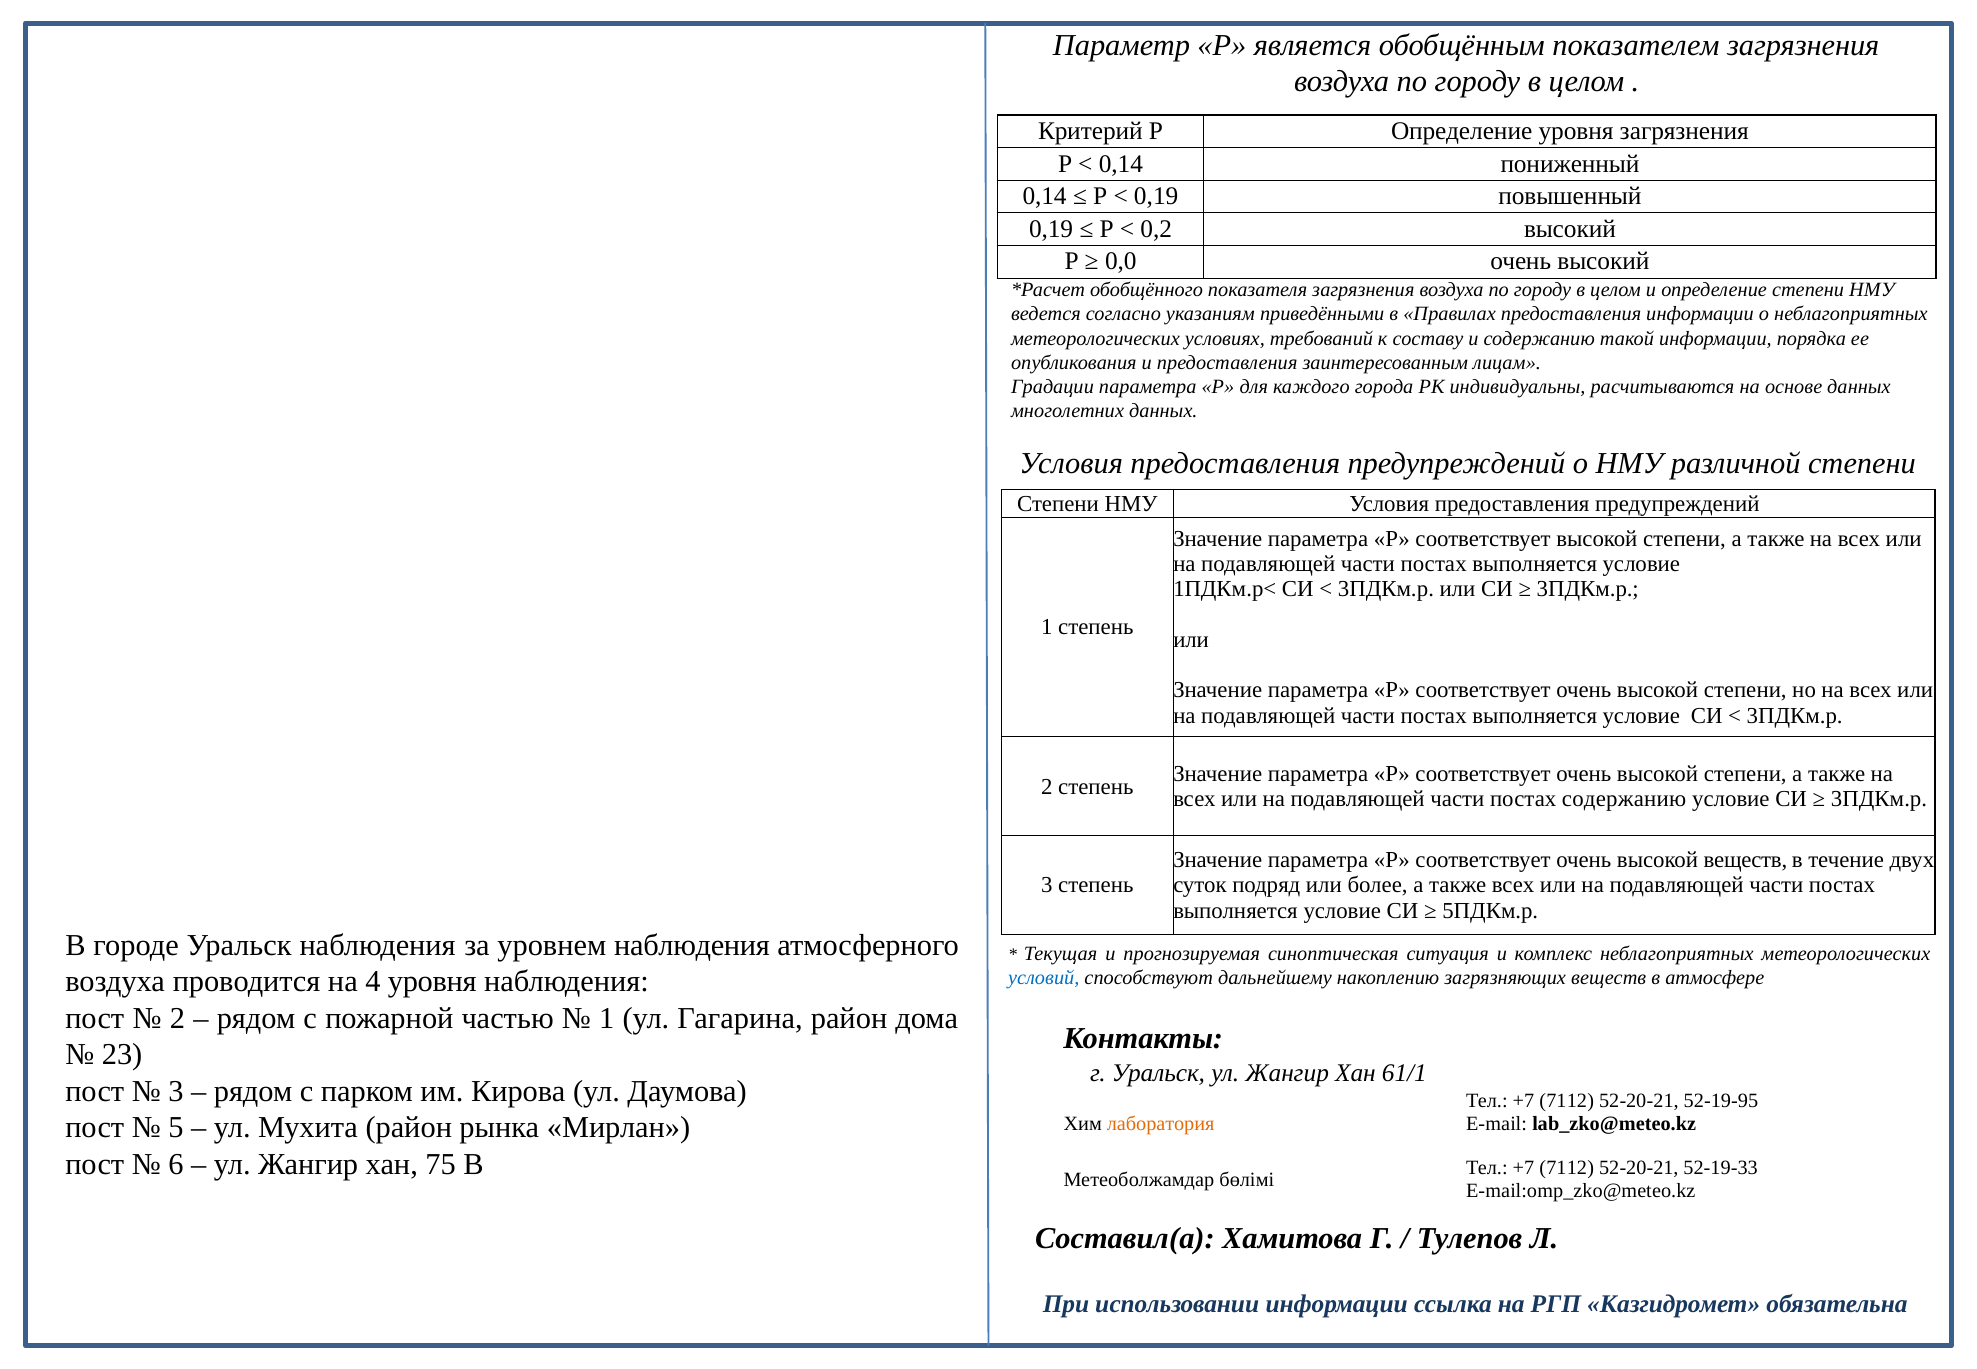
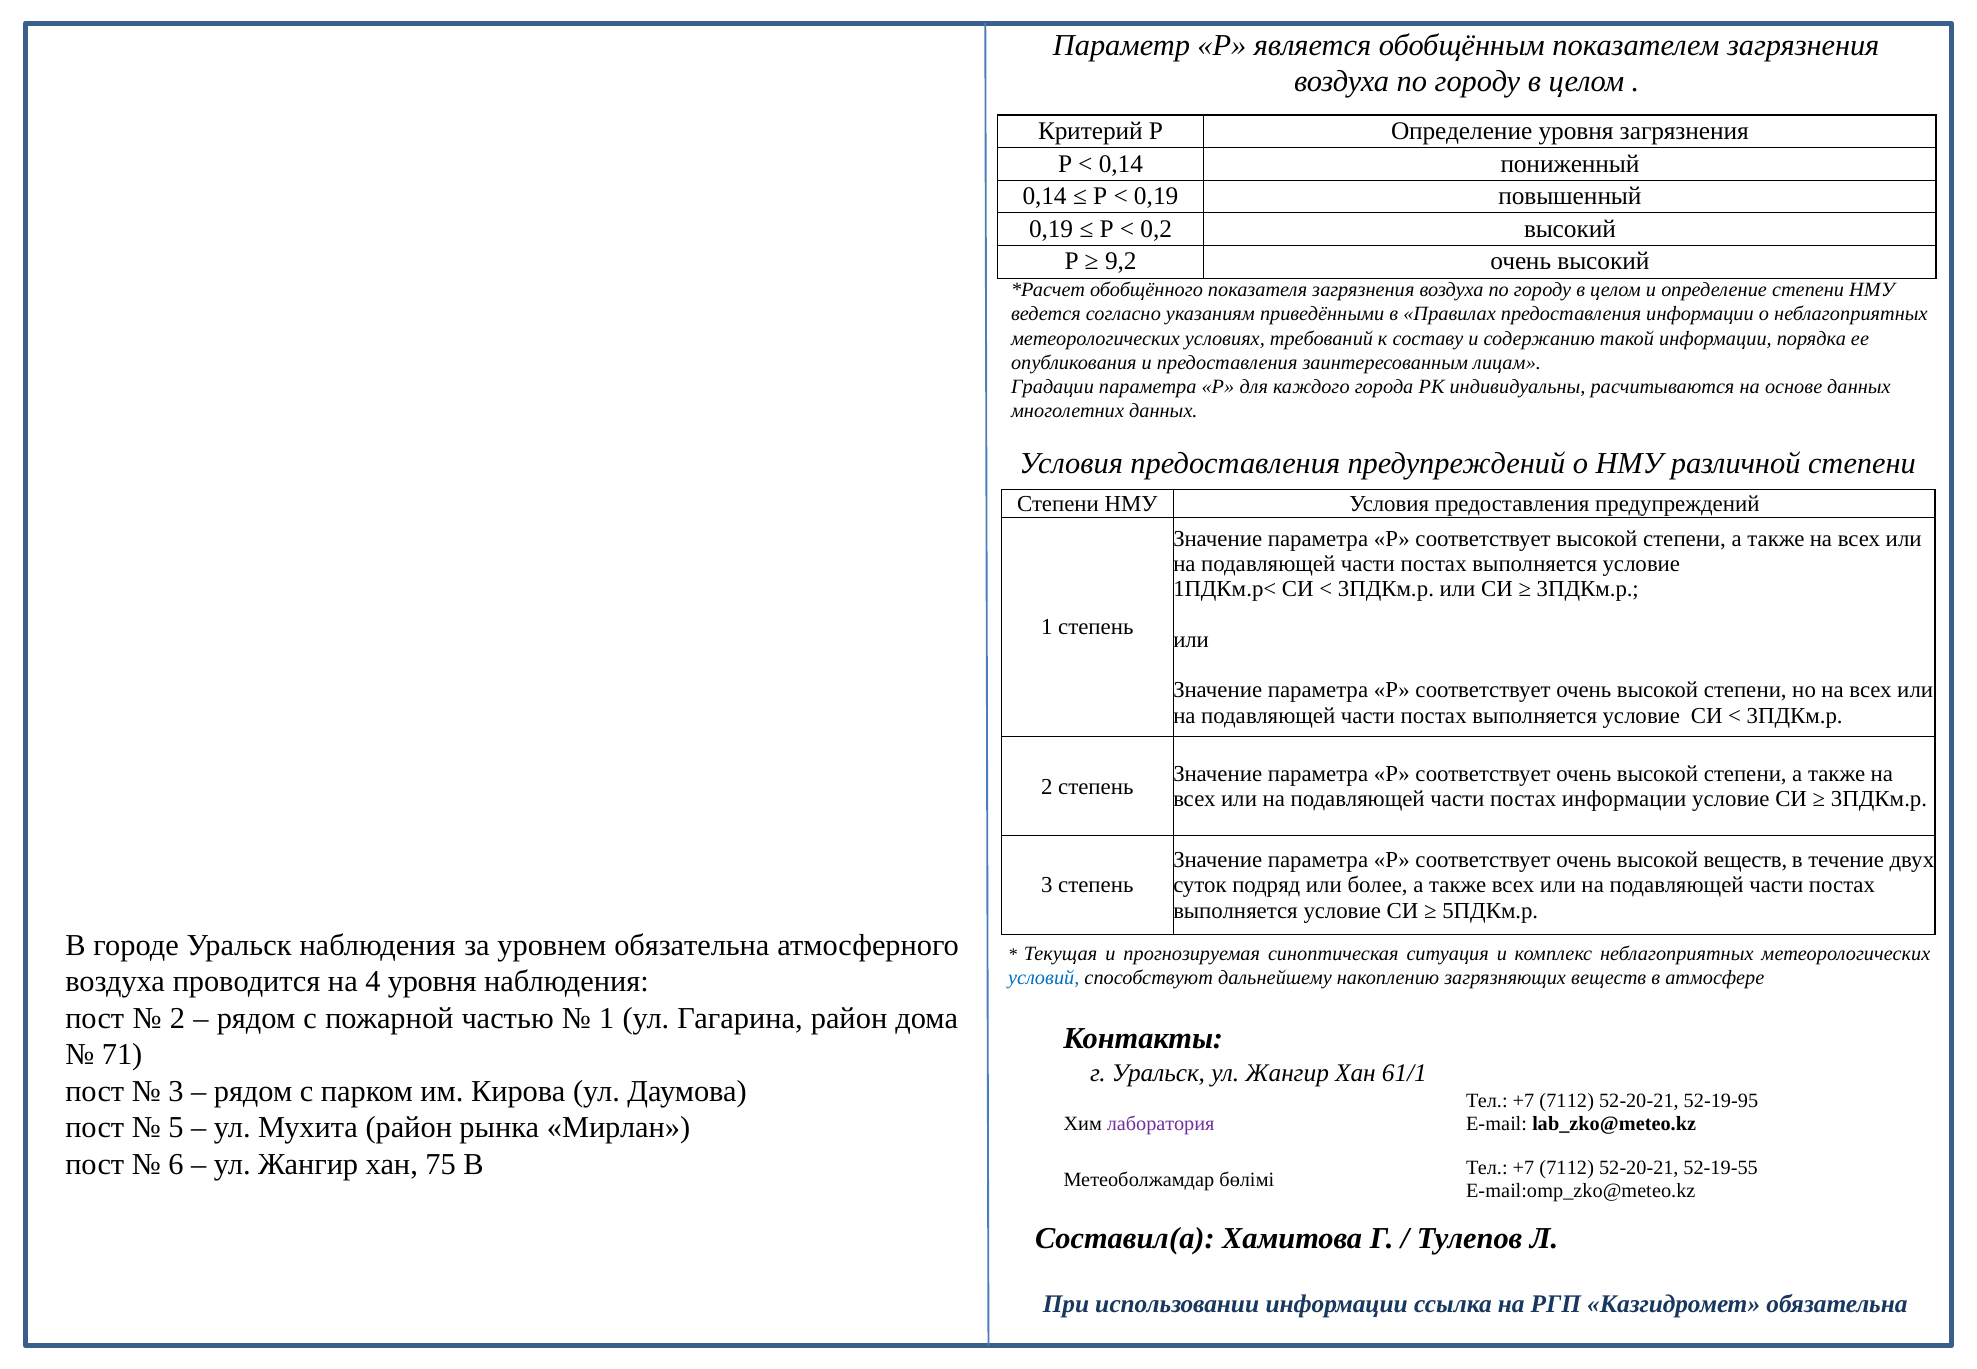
0,0: 0,0 -> 9,2 (1121, 261)
постах содержанию: содержанию -> информации (1624, 799)
уровнем наблюдения: наблюдения -> обязательна (692, 945)
23: 23 -> 71 (122, 1054)
лаборатория colour: orange -> purple (1161, 1123)
52-19-33: 52-19-33 -> 52-19-55 (1721, 1168)
